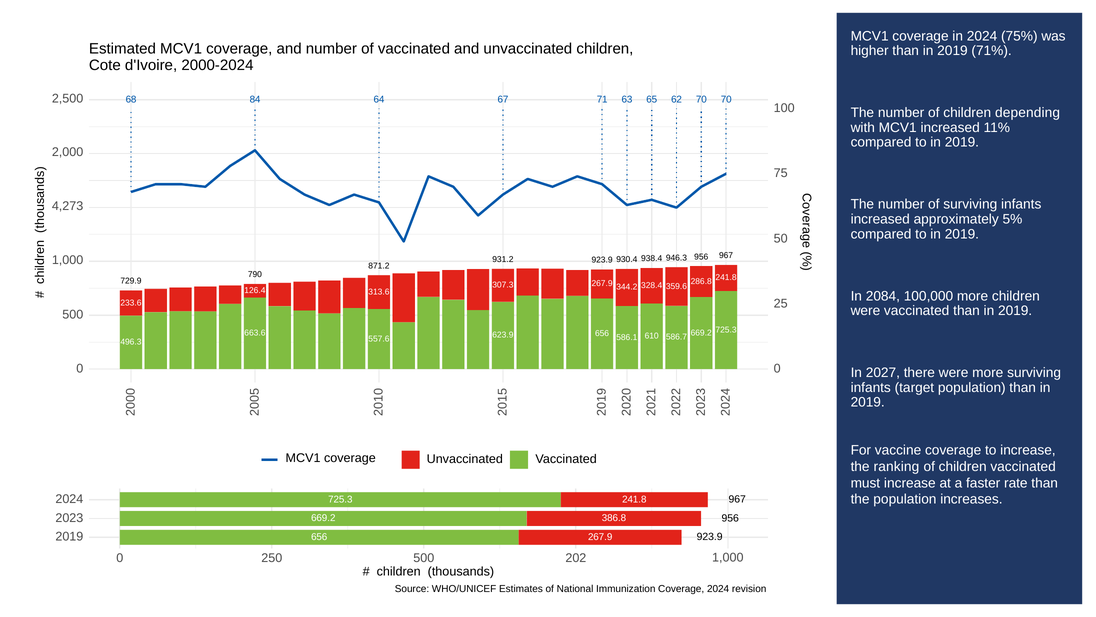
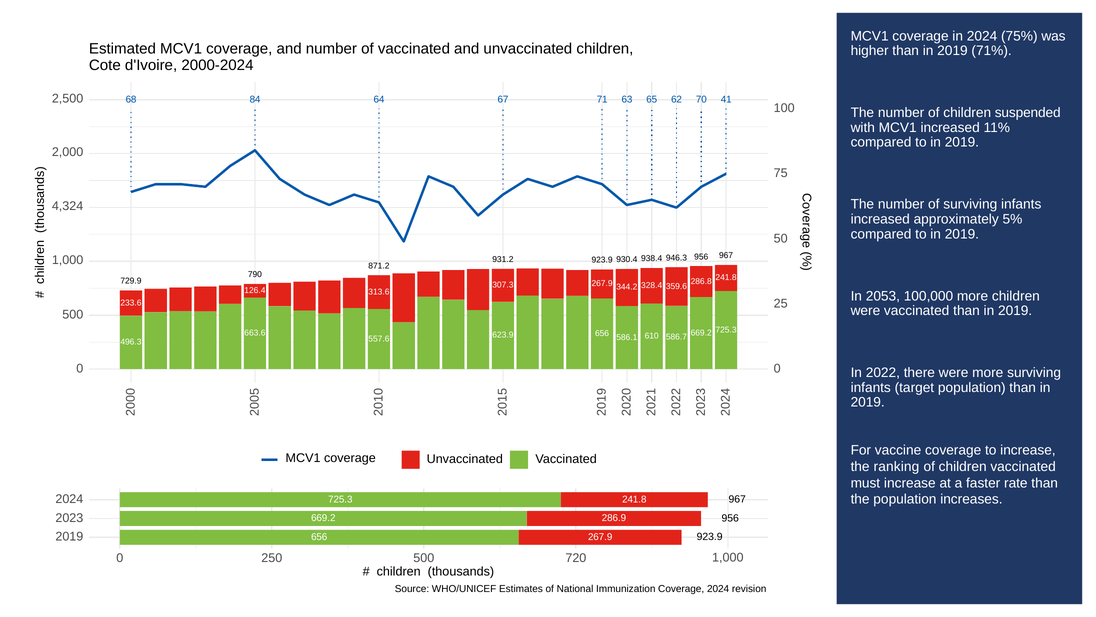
70 70: 70 -> 41 (726, 99)
depending: depending -> suspended (1028, 113)
4,273: 4,273 -> 4,324 (68, 206)
2084: 2084 -> 2053 (883, 296)
2027: 2027 -> 2022 (883, 373)
386.8: 386.8 -> 286.9 (614, 518)
202: 202 -> 720 (576, 558)
